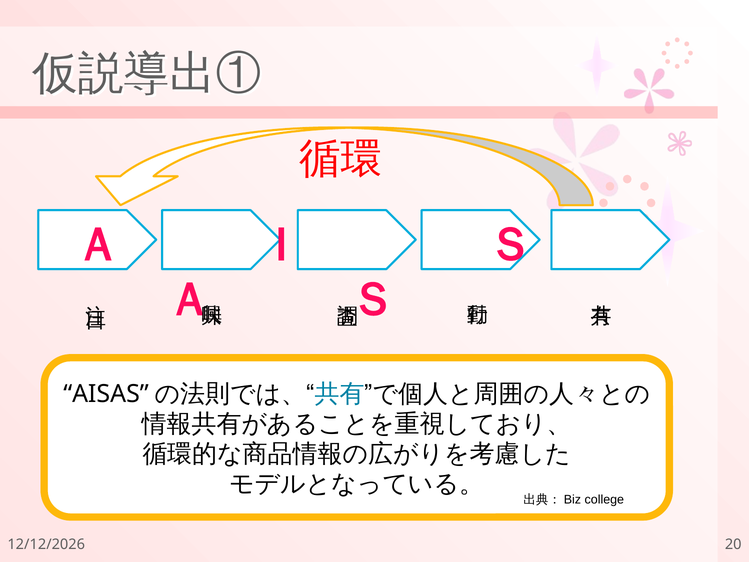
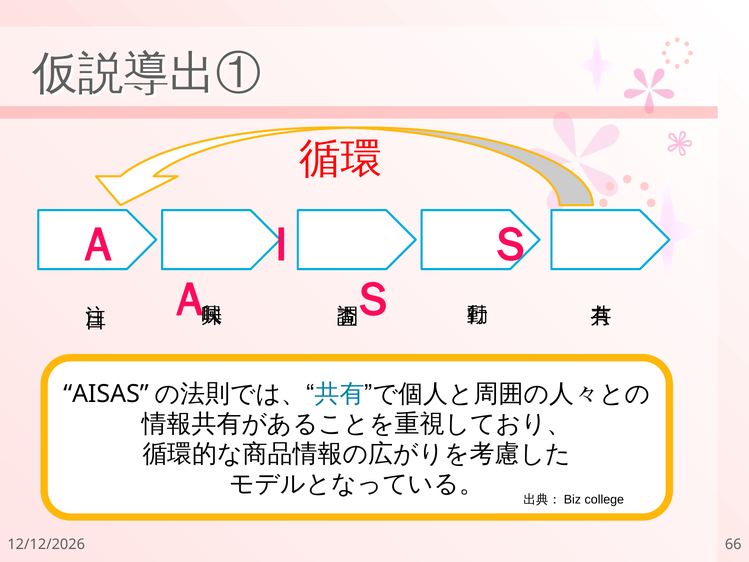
20: 20 -> 66 (733, 544)
